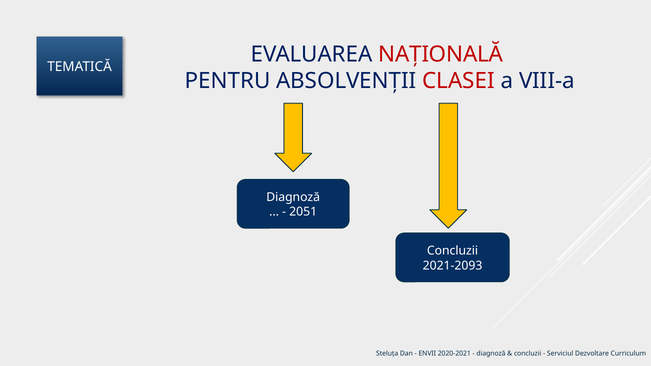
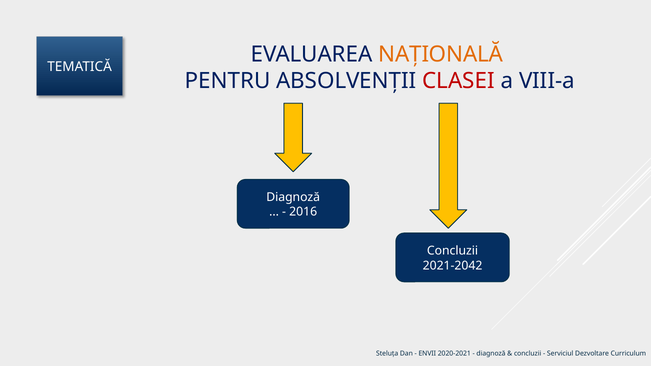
NAȚIONALĂ colour: red -> orange (441, 54)
2051: 2051 -> 2016 (303, 212)
2021-2093: 2021-2093 -> 2021-2042 (453, 266)
